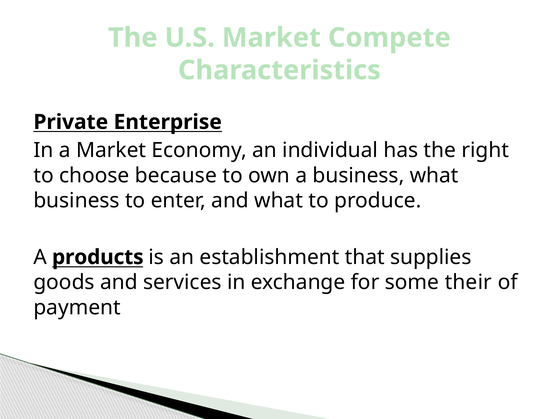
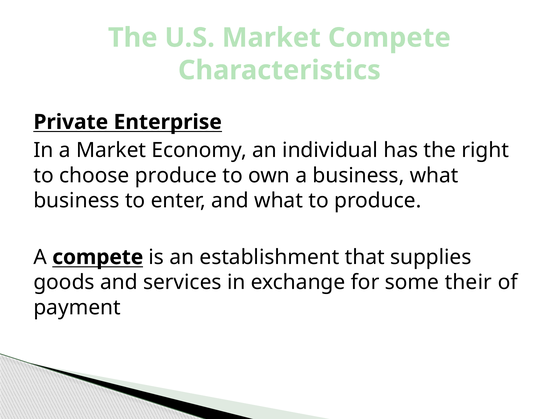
choose because: because -> produce (176, 176)
A products: products -> compete (98, 257)
